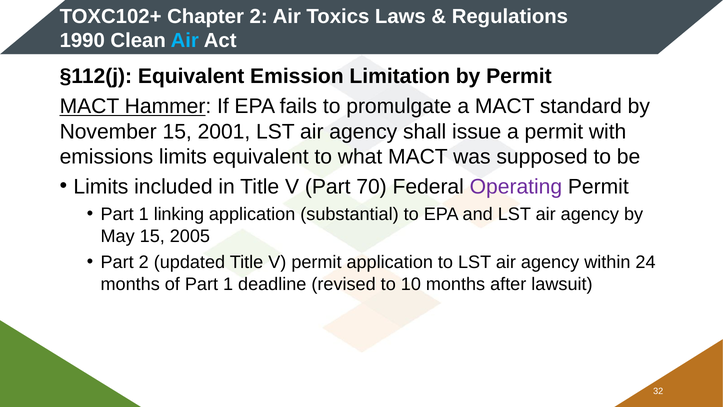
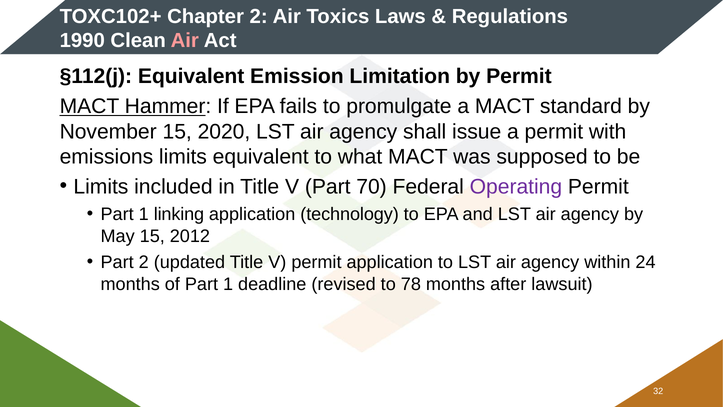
Air colour: light blue -> pink (185, 41)
2001: 2001 -> 2020 (224, 131)
substantial: substantial -> technology (350, 214)
2005: 2005 -> 2012 (190, 236)
10: 10 -> 78 (411, 284)
